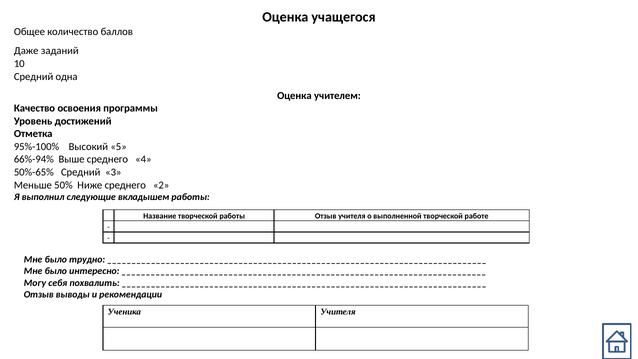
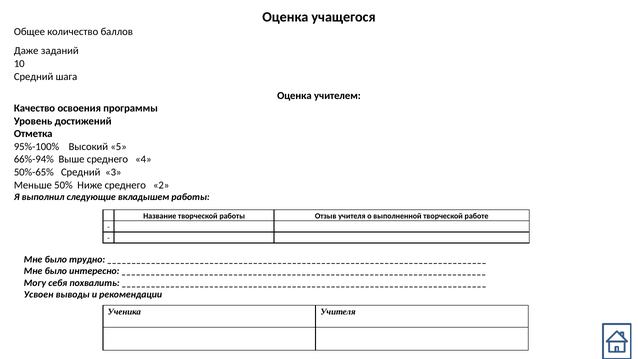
одна: одна -> шага (66, 76)
Отзыв: Отзыв -> Усвоен (39, 295)
